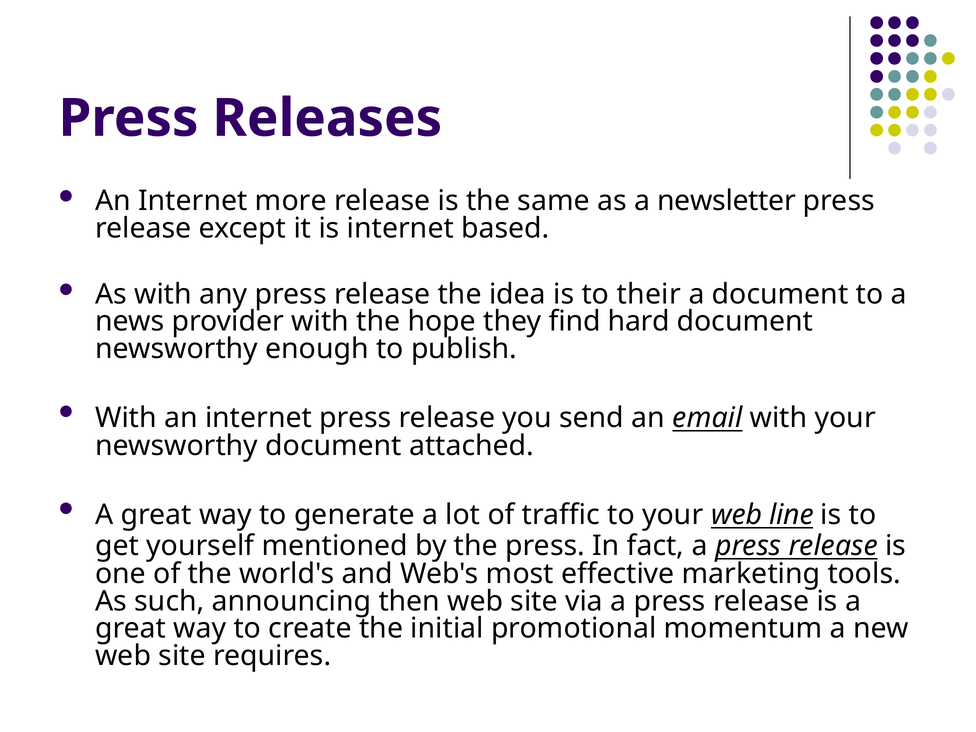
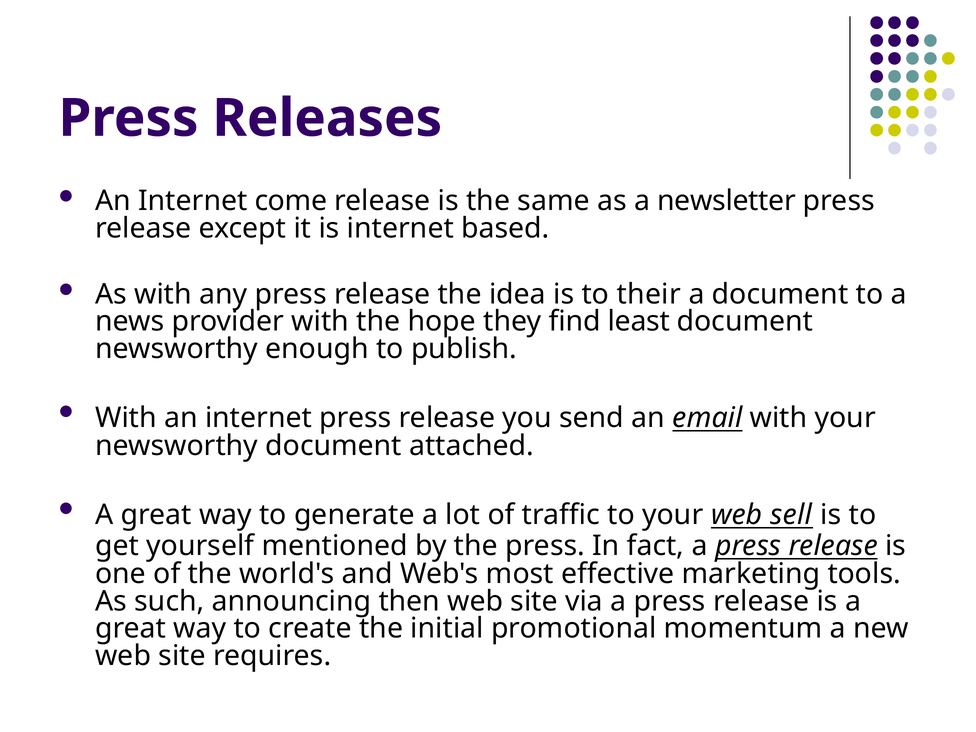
more: more -> come (291, 201)
hard: hard -> least (639, 322)
line: line -> sell (791, 515)
